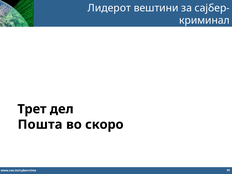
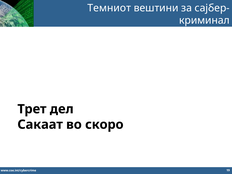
Лидерот: Лидерот -> Темниот (109, 8)
Пошта: Пошта -> Сакаат (40, 125)
